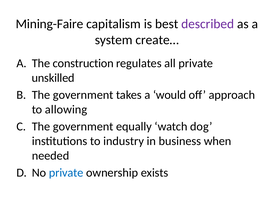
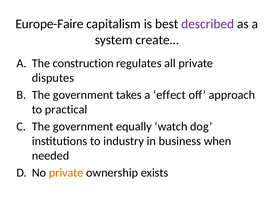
Mining-Faire: Mining-Faire -> Europe-Faire (50, 24)
unskilled: unskilled -> disputes (53, 78)
would: would -> effect (169, 95)
allowing: allowing -> practical (66, 110)
private colour: blue -> orange (66, 173)
